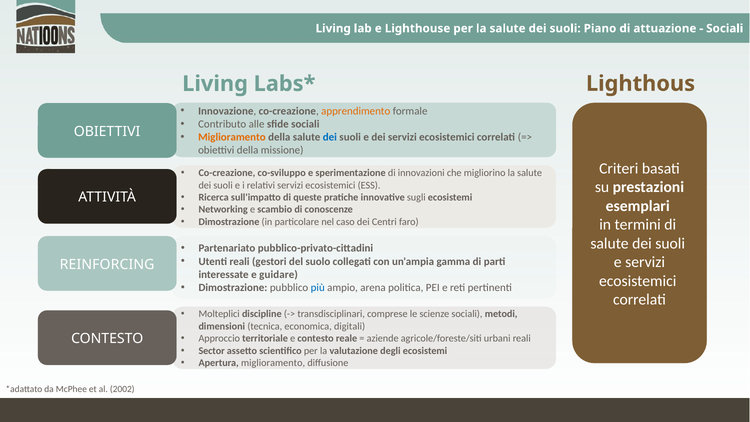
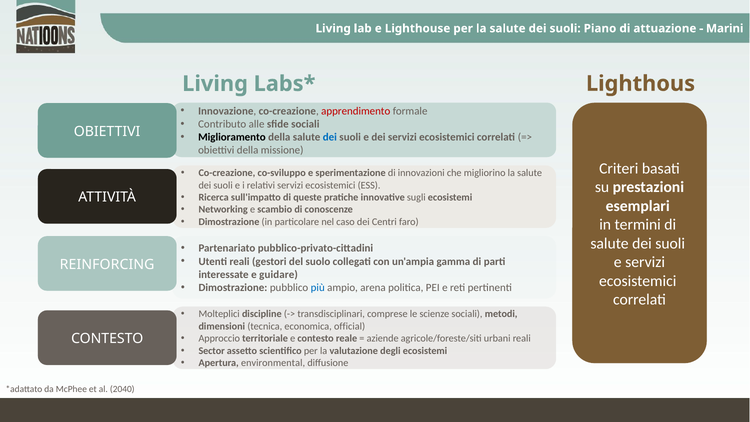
Sociali: Sociali -> Marini (725, 28)
apprendimento colour: orange -> red (356, 111)
Miglioramento colour: orange -> black (232, 137)
digitali: digitali -> official (350, 326)
Apertura miglioramento: miglioramento -> environmental (273, 363)
2002: 2002 -> 2040 (122, 389)
